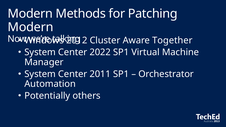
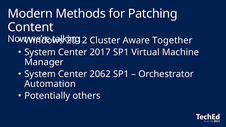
Modern: Modern -> Content (31, 27)
2022: 2022 -> 2017 (100, 52)
2011: 2011 -> 2062 (100, 74)
